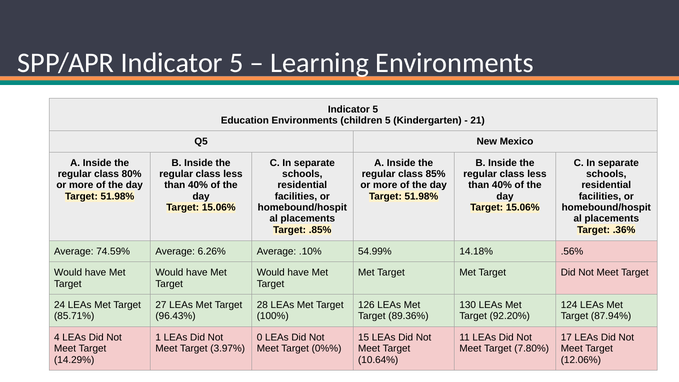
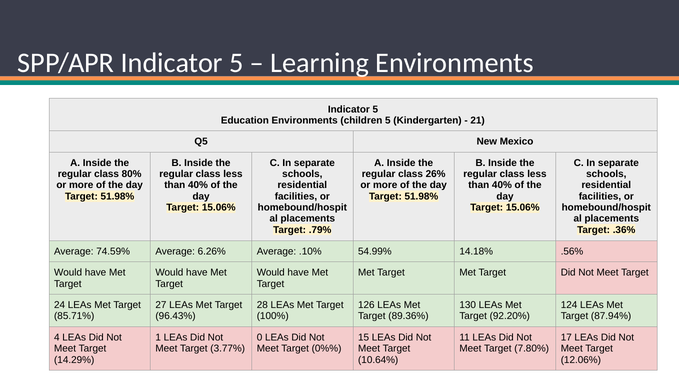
85%: 85% -> 26% (436, 174)
.85%: .85% -> .79% (320, 230)
3.97%: 3.97% -> 3.77% (228, 349)
